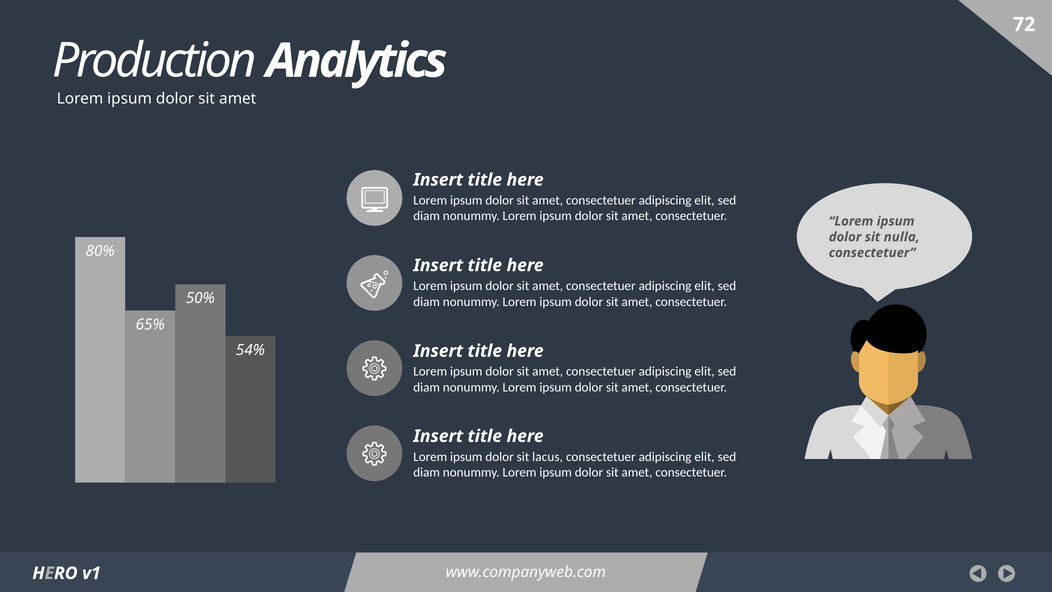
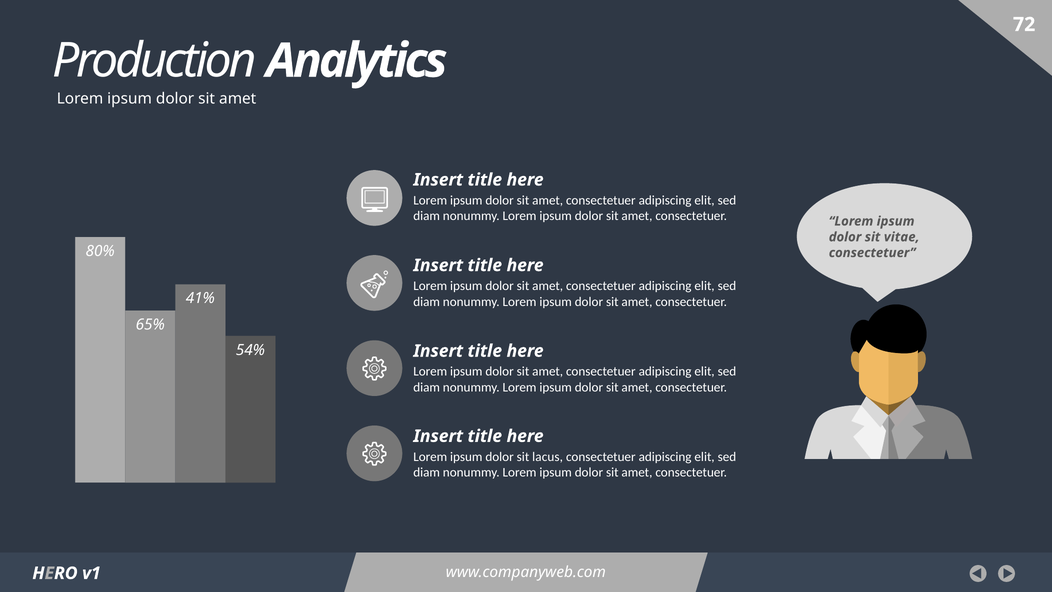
nulla: nulla -> vitae (902, 237)
50%: 50% -> 41% (200, 298)
